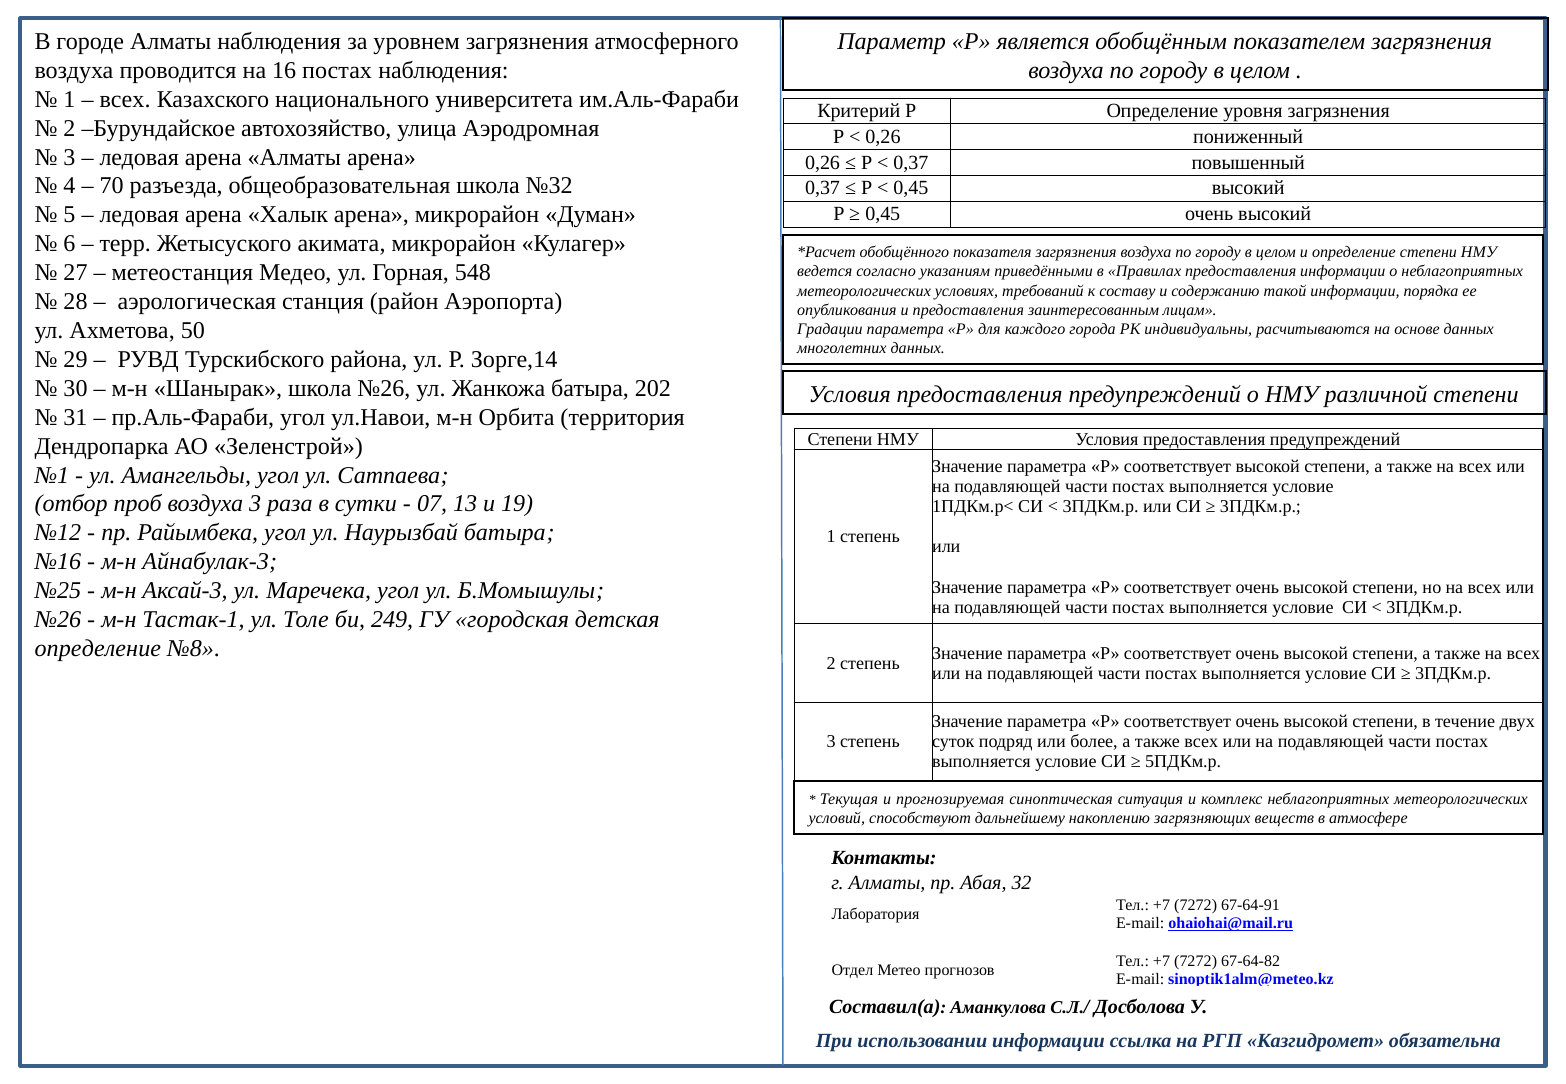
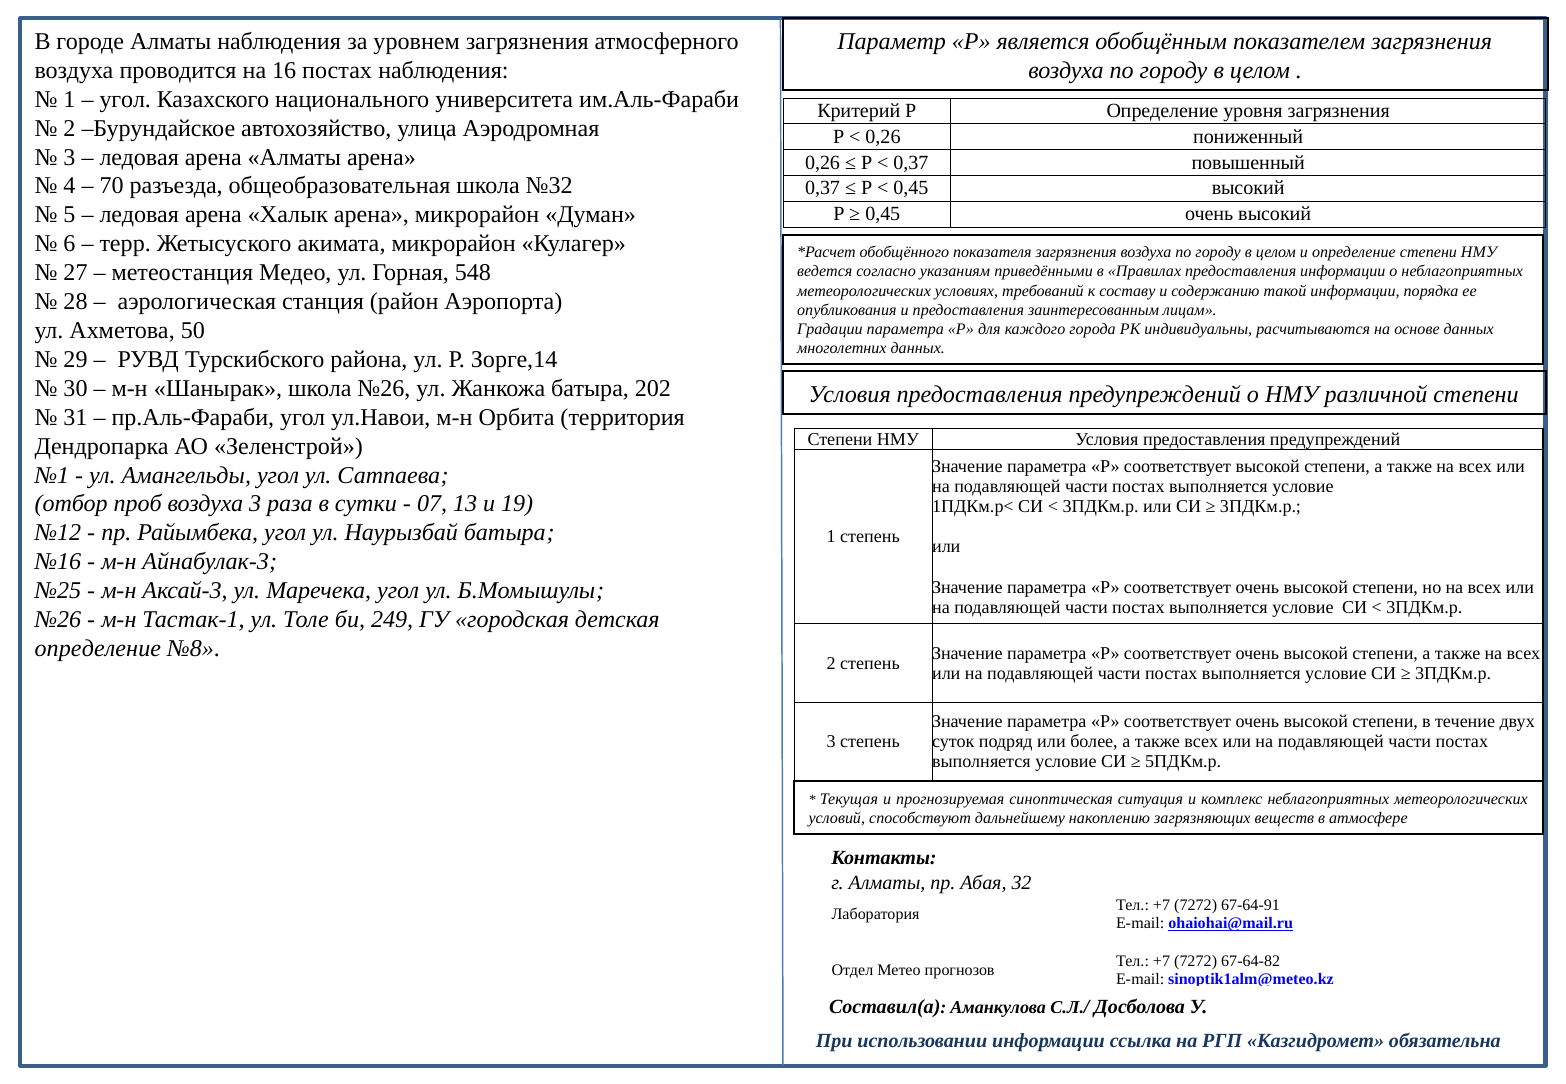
всех: всех -> угол (125, 99)
